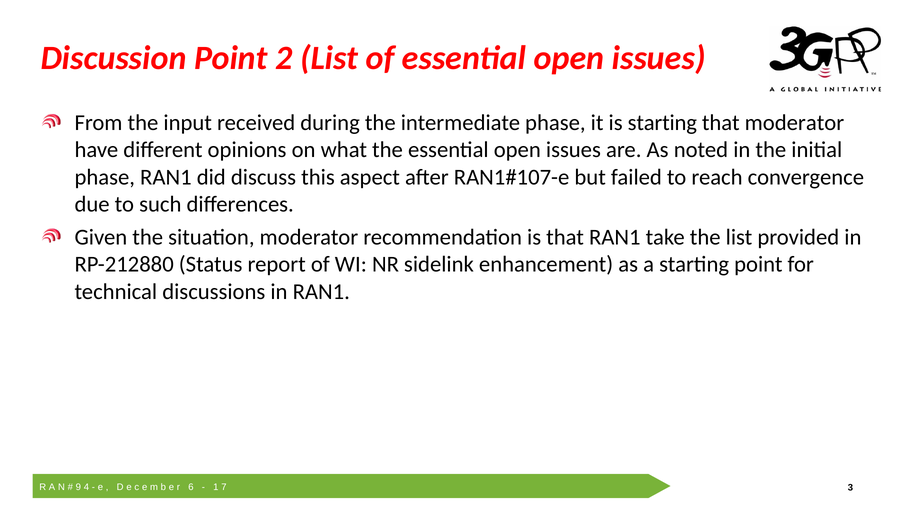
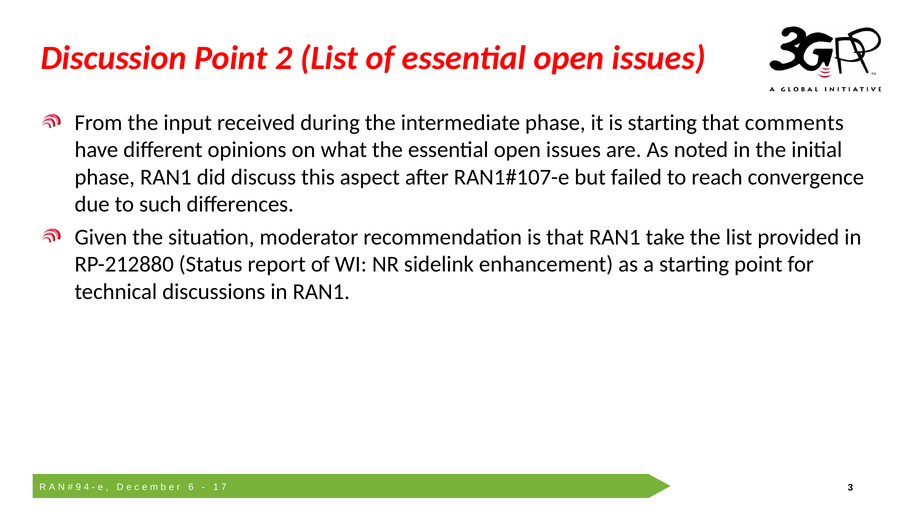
that moderator: moderator -> comments (794, 123)
